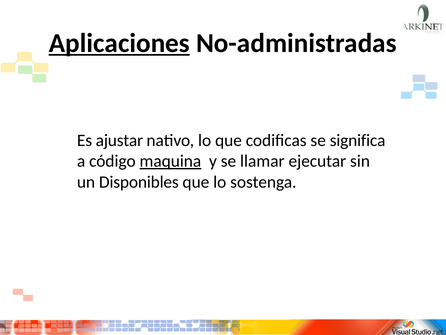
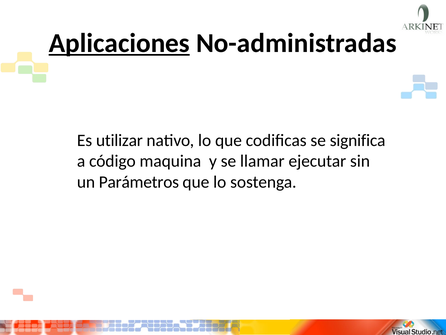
ajustar: ajustar -> utilizar (119, 140)
maquina underline: present -> none (170, 161)
Disponibles: Disponibles -> Parámetros (139, 182)
